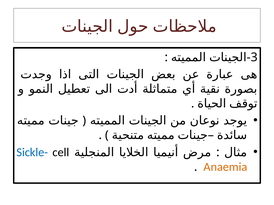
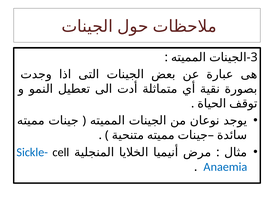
Anaemia colour: orange -> blue (225, 167)
